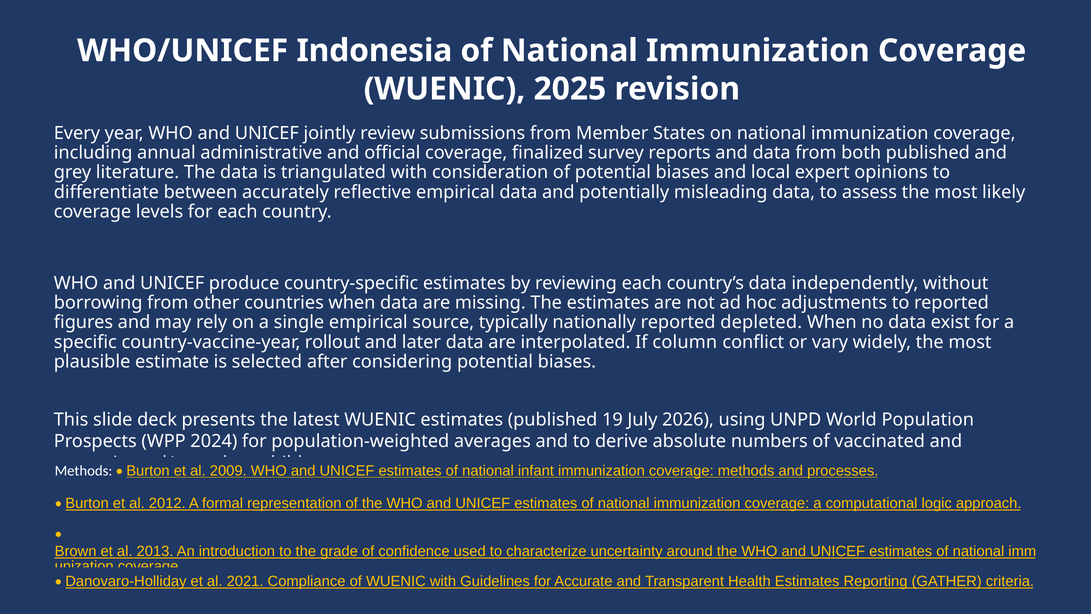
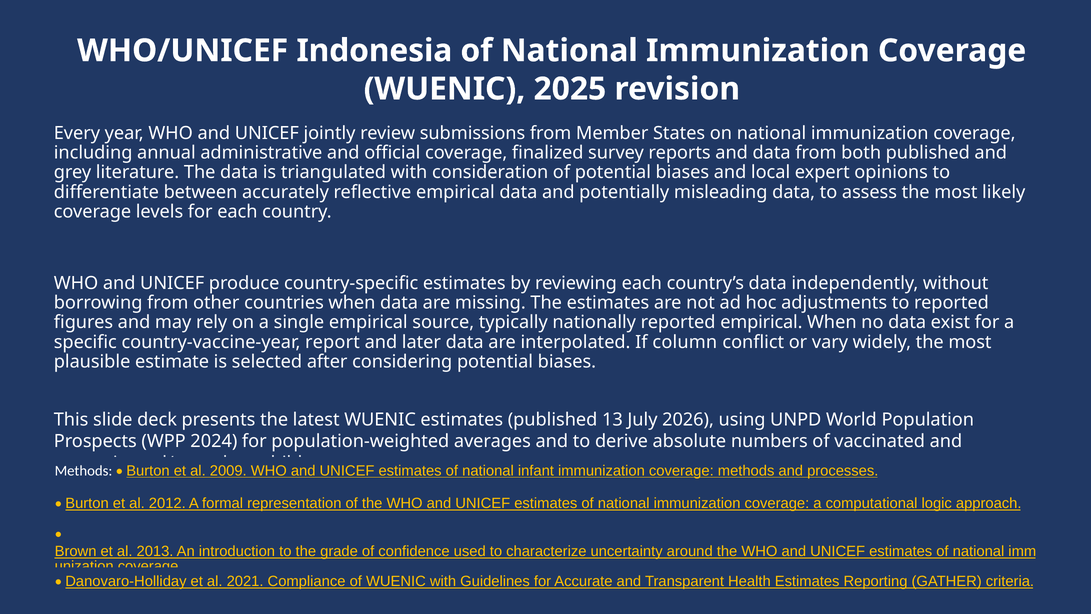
reported depleted: depleted -> empirical (761, 322)
rollout: rollout -> report (332, 342)
19: 19 -> 13 (612, 419)
